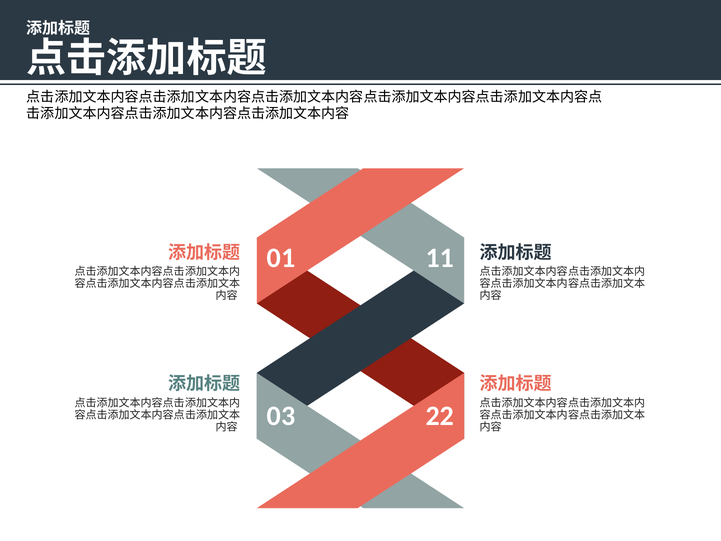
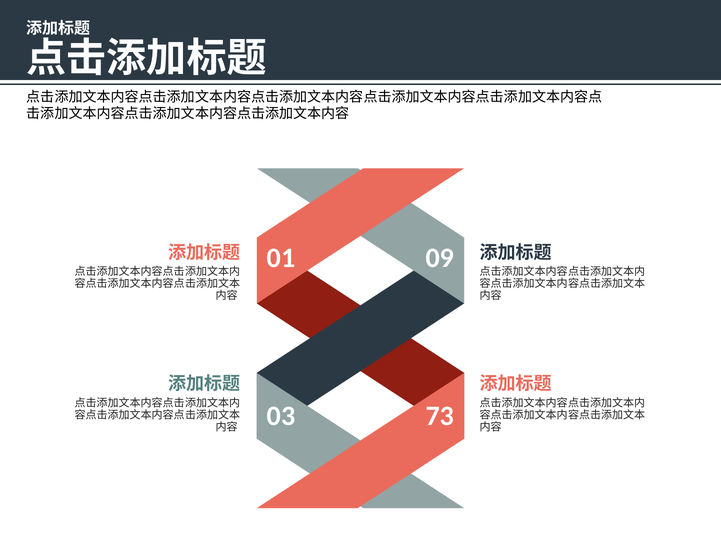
11: 11 -> 09 (440, 258)
22: 22 -> 73 (440, 416)
